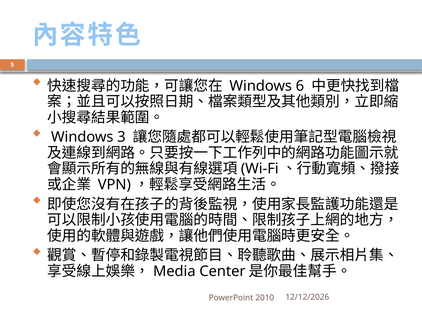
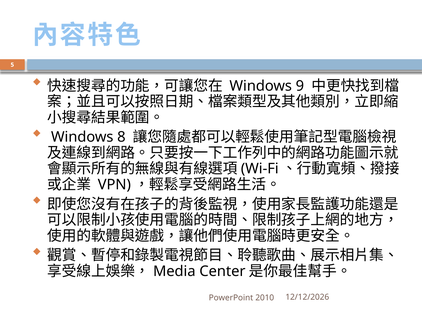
6: 6 -> 9 (300, 86)
3: 3 -> 8 (121, 137)
